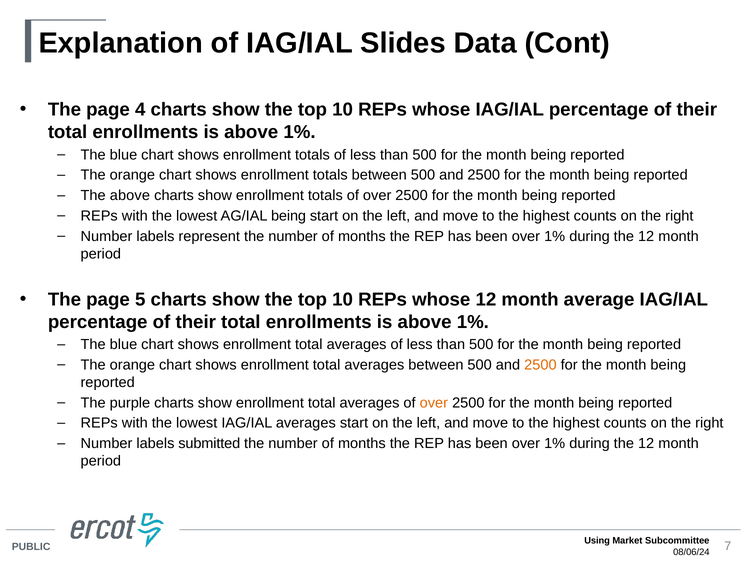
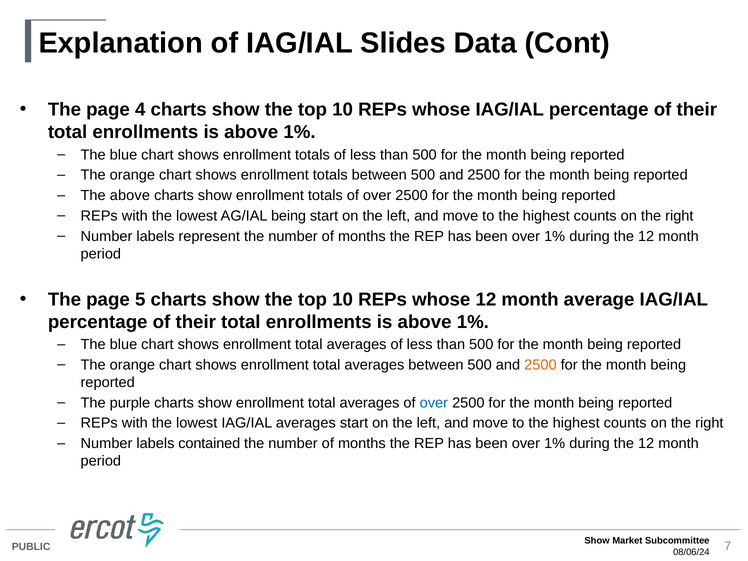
over colour: orange -> blue (434, 403)
submitted: submitted -> contained (209, 443)
Using: Using -> Show (597, 541)
